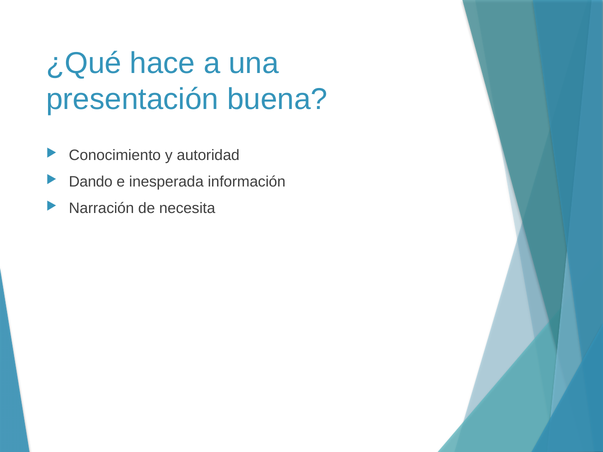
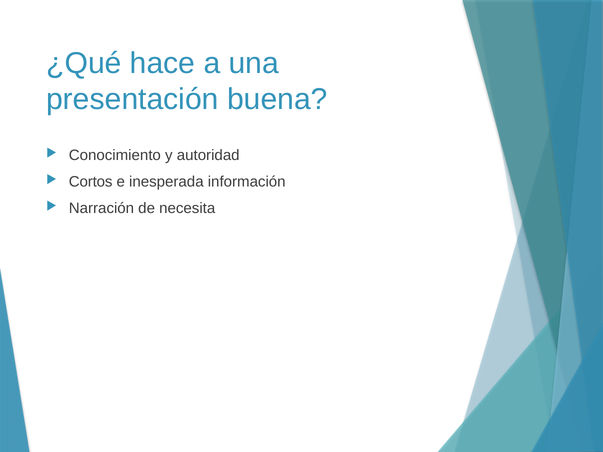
Dando: Dando -> Cortos (91, 182)
